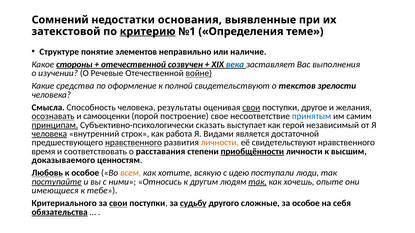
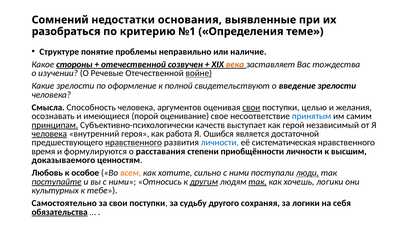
затекстовой: затекстовой -> разобраться (66, 32)
критерию underline: present -> none (148, 32)
элементов: элементов -> проблемы (136, 52)
века colour: blue -> orange (235, 65)
выполнения: выполнения -> тождества (336, 65)
Какие средства: средства -> зрелости (75, 86)
текстов: текстов -> введение (297, 86)
результаты: результаты -> аргументов (179, 108)
другое: другое -> целью (314, 108)
осознавать underline: present -> none (53, 116)
самооценки: самооценки -> имеющиеся (107, 116)
построение: построение -> оценивание (185, 116)
сказать: сказать -> качеств (210, 125)
строк: строк -> героя (135, 134)
Видами: Видами -> Ошибся (219, 134)
личности colour: orange -> blue (220, 143)
её свидетельствуют: свидетельствуют -> систематическая (284, 143)
соответствовать: соответствовать -> формулируются (95, 152)
приобщённости underline: present -> none (252, 152)
Любовь underline: present -> none (47, 173)
всякую: всякую -> сильно (208, 173)
идею: идею -> ними (239, 173)
люди underline: none -> present (307, 173)
другим underline: none -> present (204, 182)
хочешь опыте: опыте -> логики (330, 182)
имеющиеся: имеющиеся -> культурных (55, 191)
Критериального: Критериального -> Самостоятельно (64, 204)
свои underline: present -> none (118, 204)
судьбу underline: present -> none (193, 204)
сложные: сложные -> сохраняя (260, 204)
за особое: особое -> логики (306, 204)
